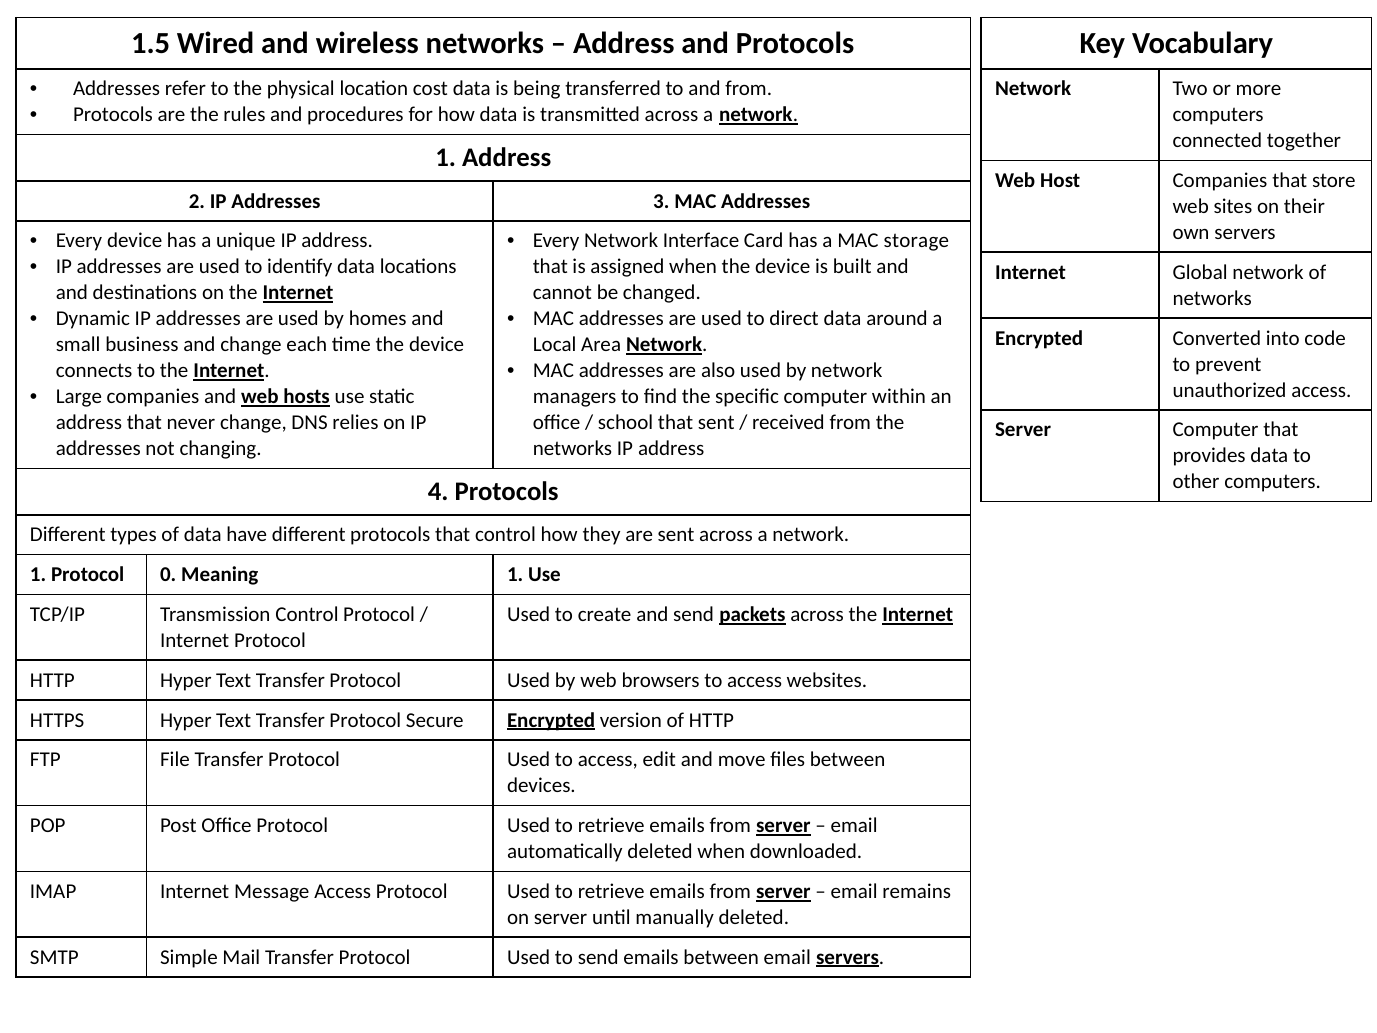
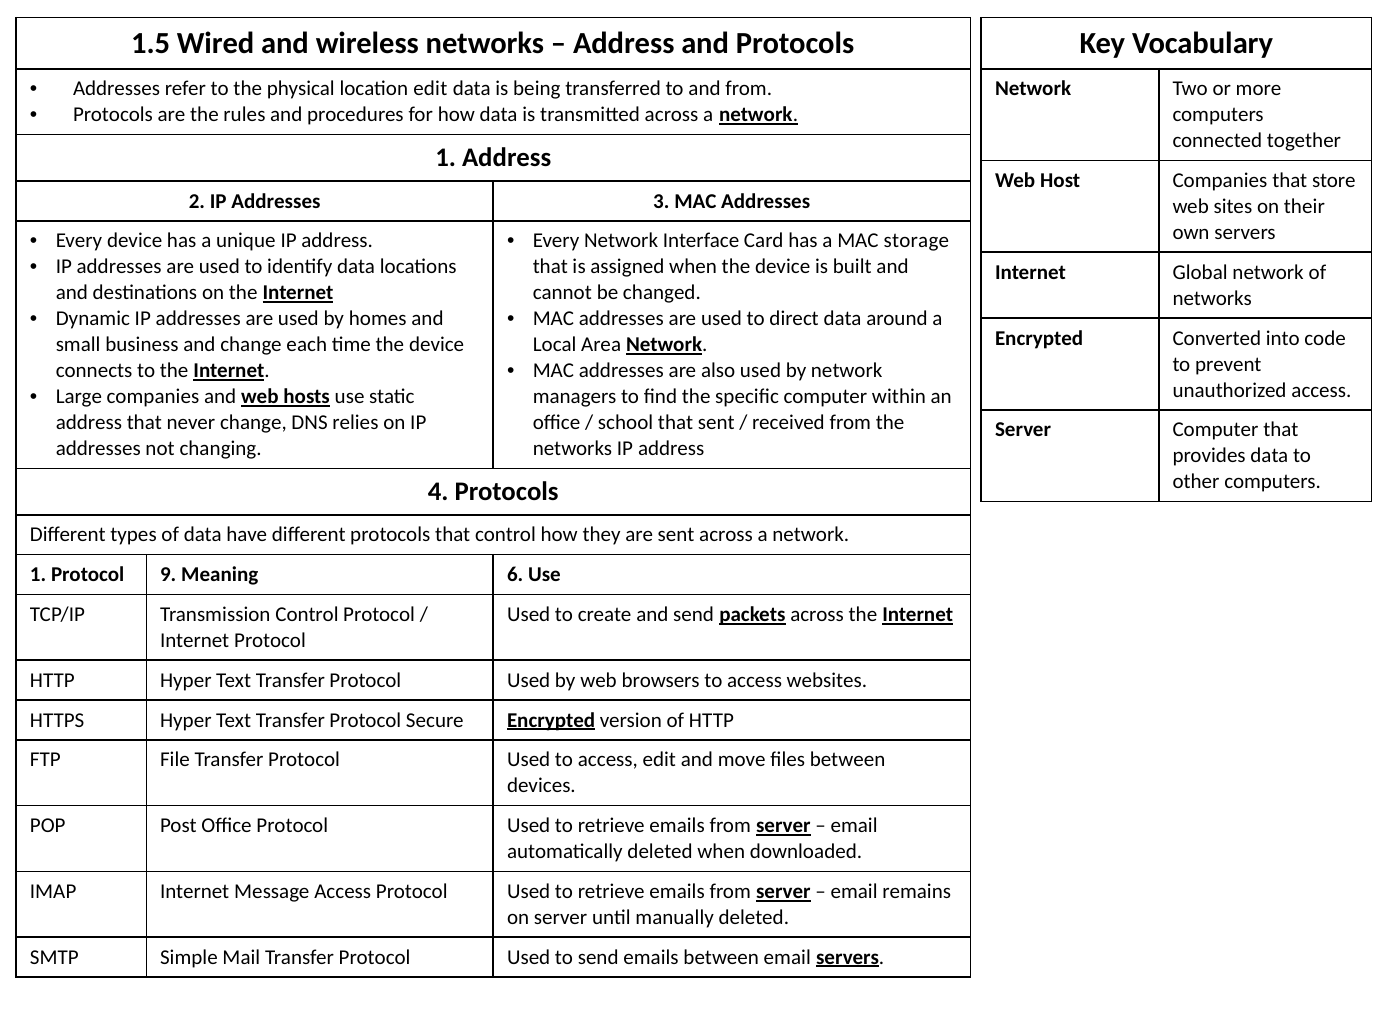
location cost: cost -> edit (430, 89)
0: 0 -> 9 (168, 575)
Meaning 1: 1 -> 6 (515, 575)
